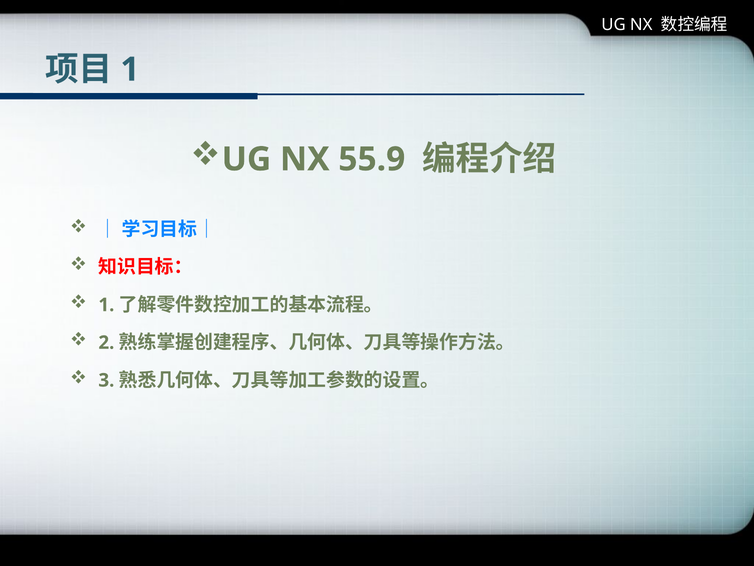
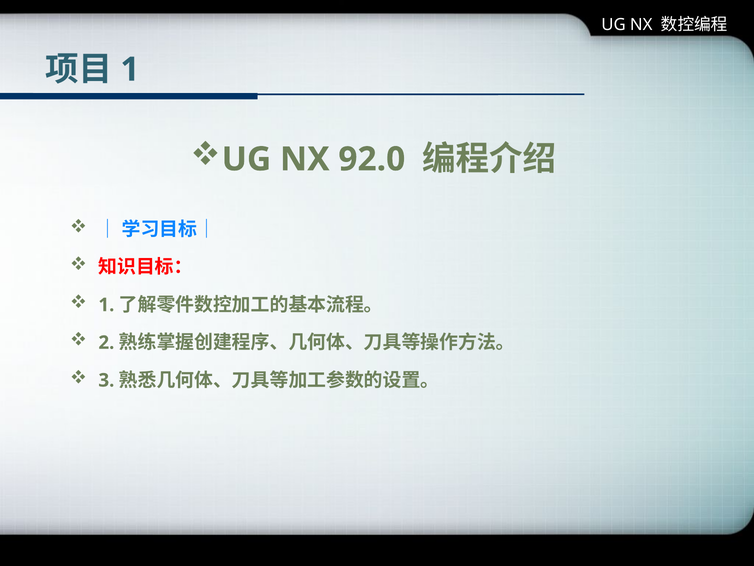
55.9: 55.9 -> 92.0 (372, 159)
